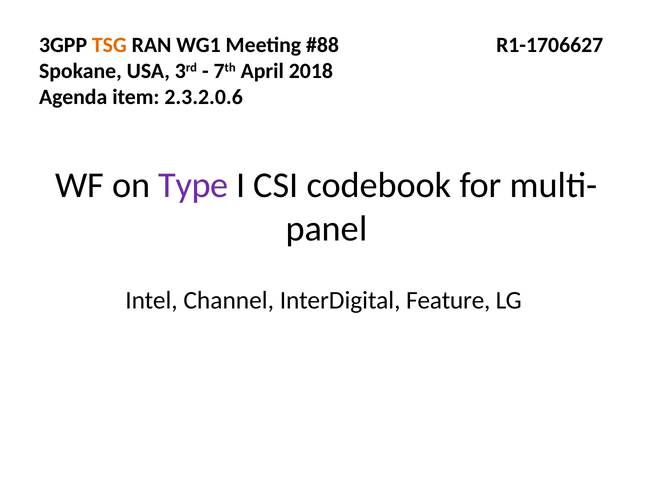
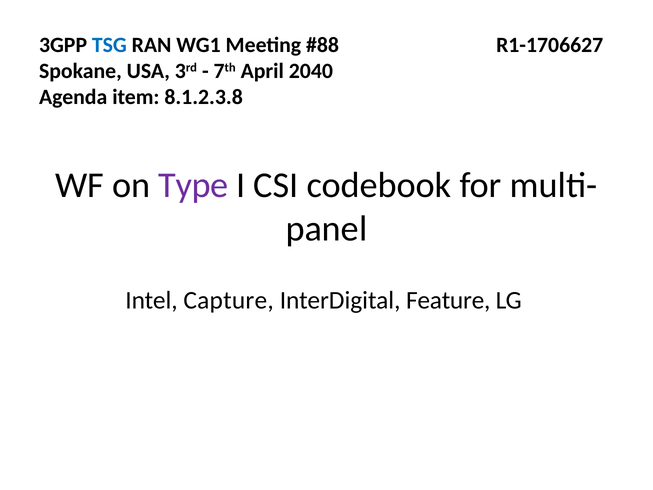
TSG colour: orange -> blue (109, 45)
2018: 2018 -> 2040 (311, 71)
2.3.2.0.6: 2.3.2.0.6 -> 8.1.2.3.8 (204, 97)
Channel: Channel -> Capture (229, 300)
